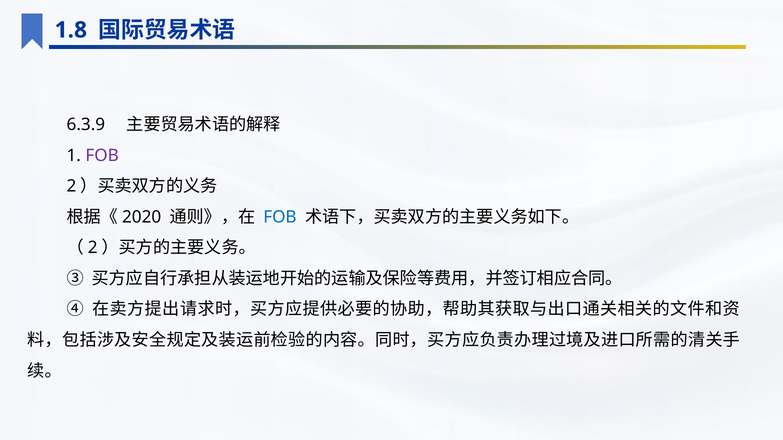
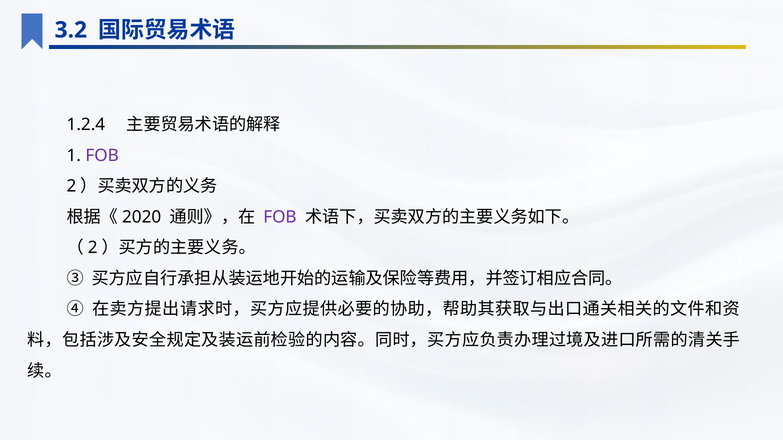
1.8: 1.8 -> 3.2 (71, 30)
6.3.9: 6.3.9 -> 1.2.4 (86, 125)
FOB colour: blue -> purple (280, 217)
